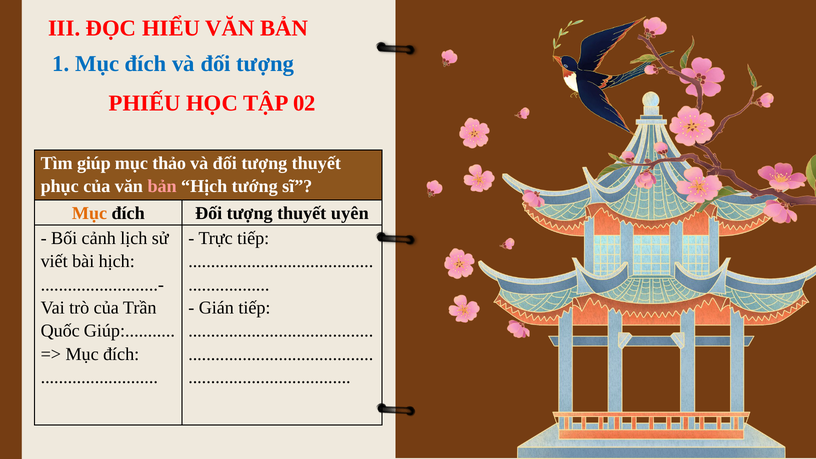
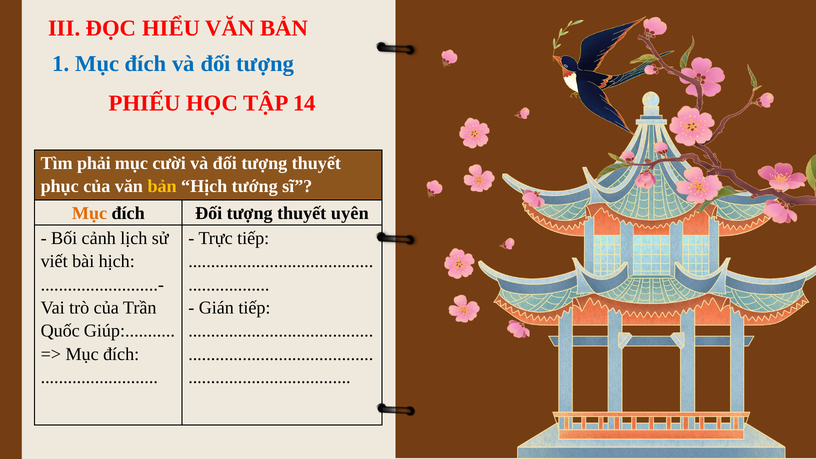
02: 02 -> 14 (304, 103)
Tìm giúp: giúp -> phải (94, 163)
thảo: thảo -> cười (169, 163)
bản colour: pink -> yellow (162, 186)
